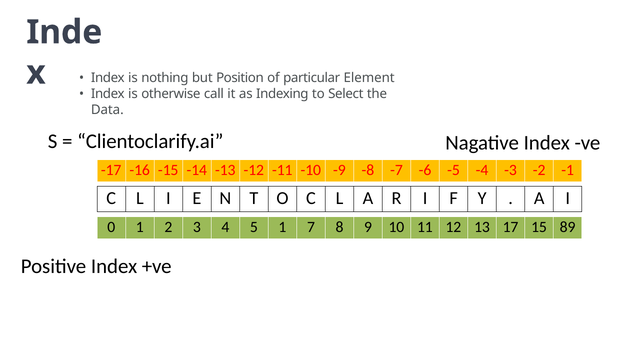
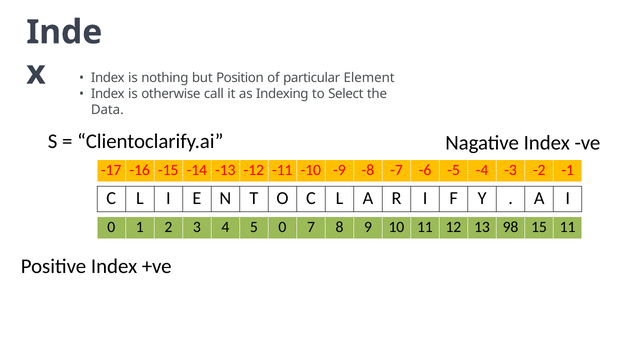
5 1: 1 -> 0 (282, 227)
17: 17 -> 98 (511, 227)
15 89: 89 -> 11 (568, 227)
